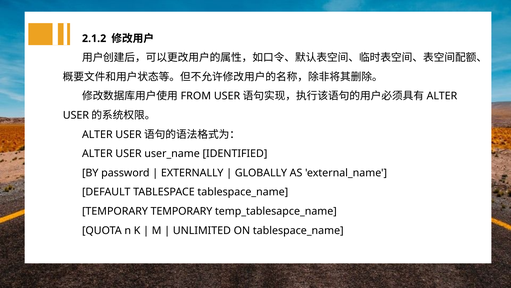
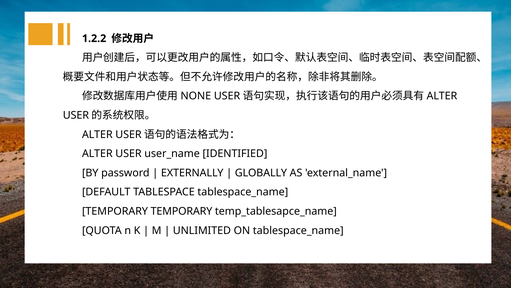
2.1.2: 2.1.2 -> 1.2.2 (94, 38)
FROM: FROM -> NONE (196, 96)
